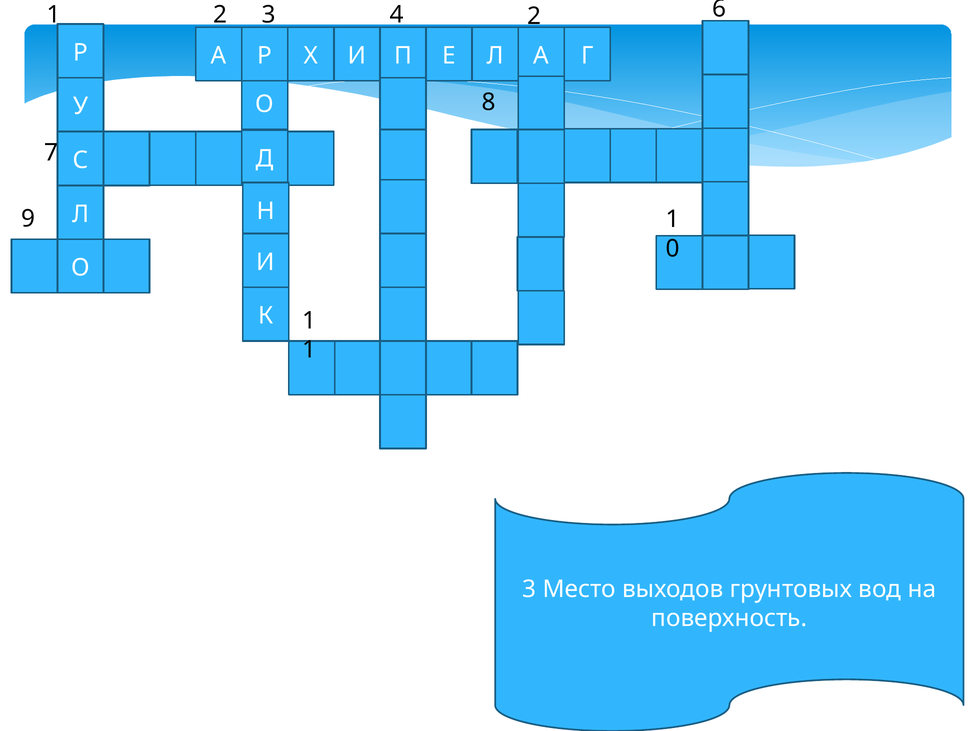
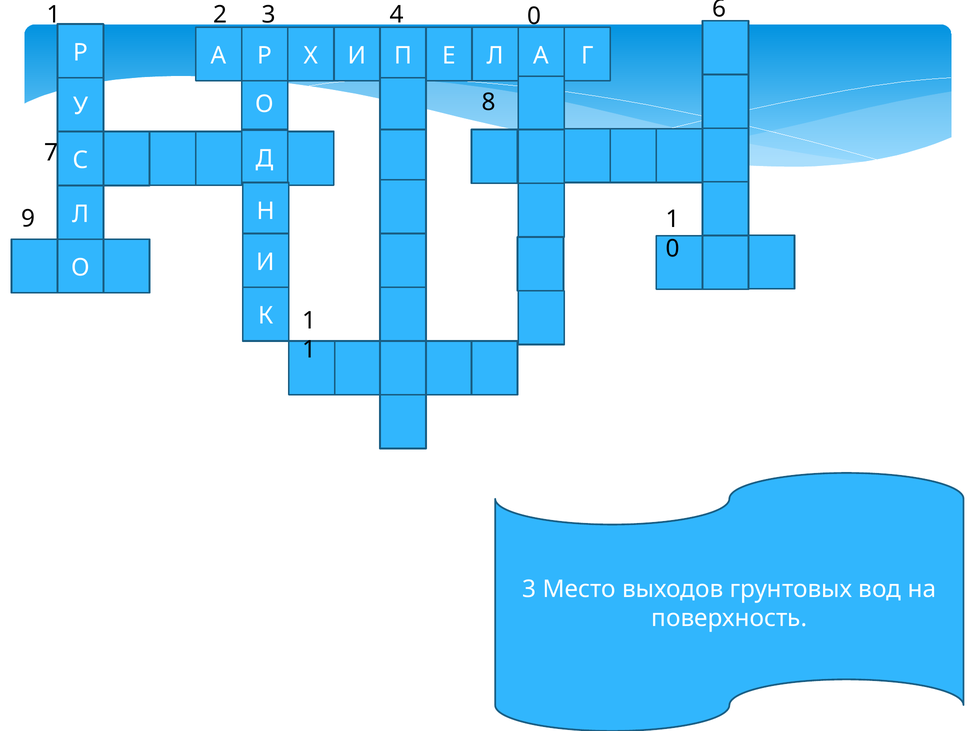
4 2: 2 -> 0 (534, 16)
